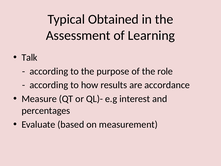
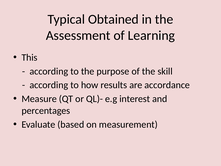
Talk: Talk -> This (29, 57)
role: role -> skill (165, 71)
